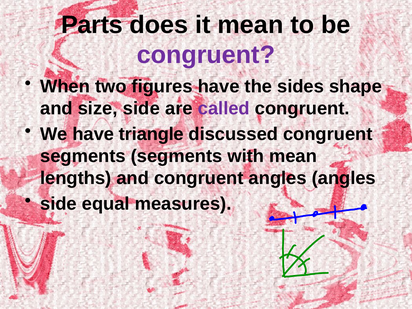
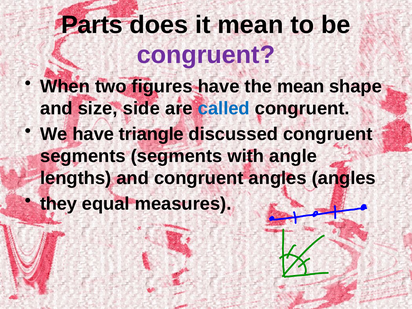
the sides: sides -> mean (301, 86)
called colour: purple -> blue (224, 108)
with mean: mean -> angle (293, 156)
side: side -> they (59, 204)
